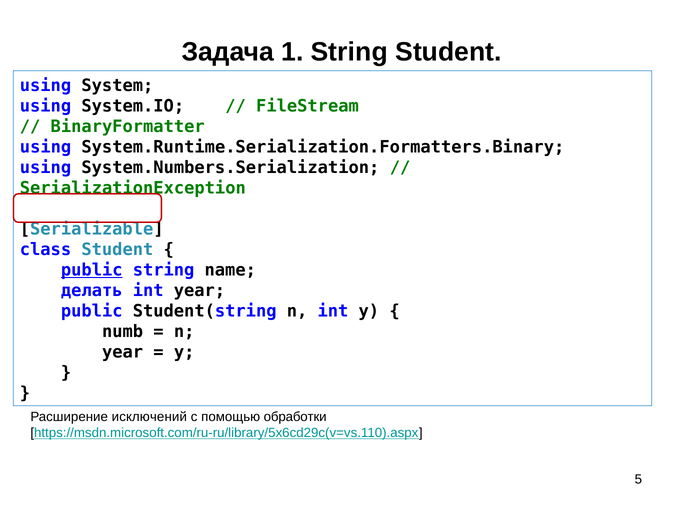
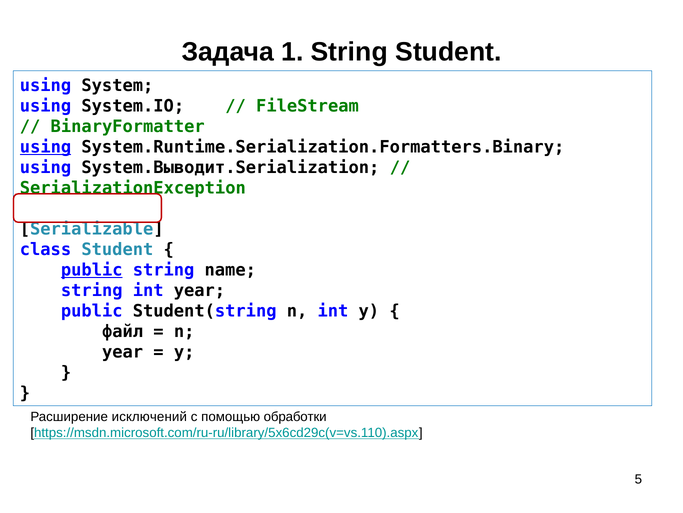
using underline: none -> present (46, 147)
System.Numbers.Serialization: System.Numbers.Serialization -> System.Выводит.Serialization (230, 167)
делать: делать -> string (92, 290)
numb: numb -> файл (123, 331)
